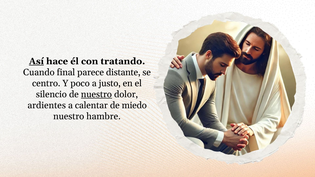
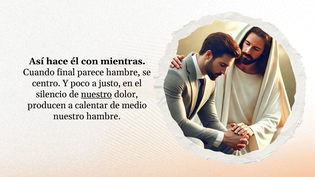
Así underline: present -> none (36, 61)
tratando: tratando -> mientras (123, 61)
parece distante: distante -> hambre (123, 72)
ardientes: ardientes -> producen (47, 105)
miedo: miedo -> medio (134, 105)
